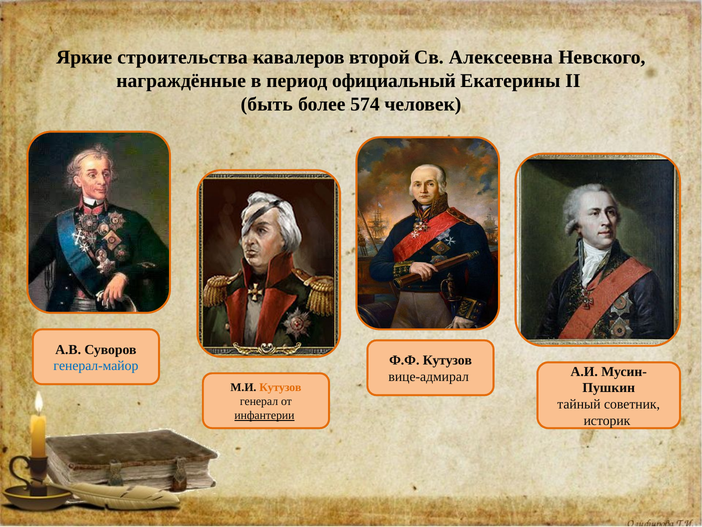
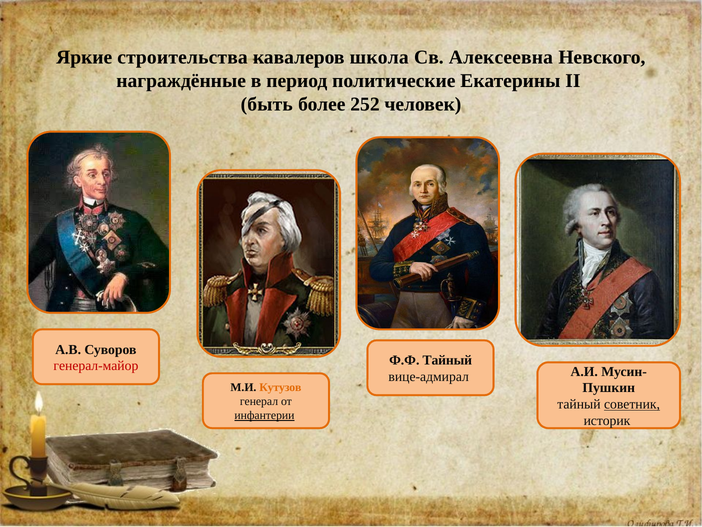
второй: второй -> школа (379, 57)
официальный: официальный -> политические (394, 81)
574: 574 -> 252 (365, 104)
Ф.Ф Кутузов: Кутузов -> Тайный (447, 360)
генерал-майор colour: blue -> red (96, 366)
советник underline: none -> present (632, 404)
